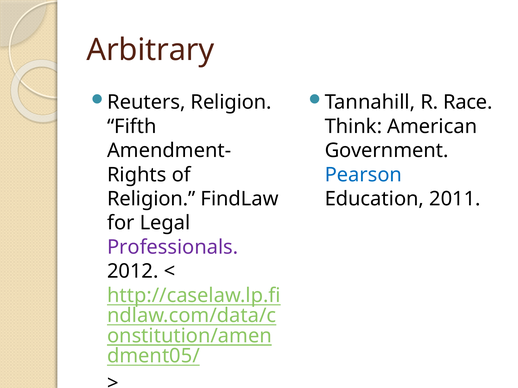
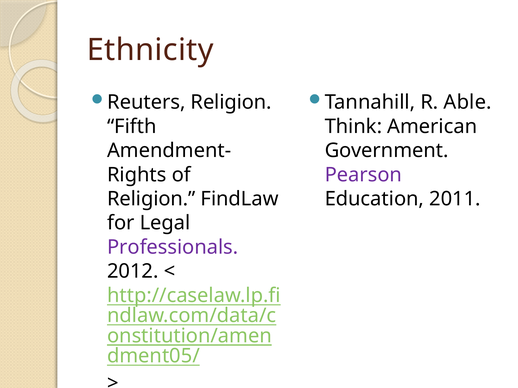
Arbitrary: Arbitrary -> Ethnicity (150, 50)
Race: Race -> Able (468, 102)
Pearson colour: blue -> purple (363, 175)
